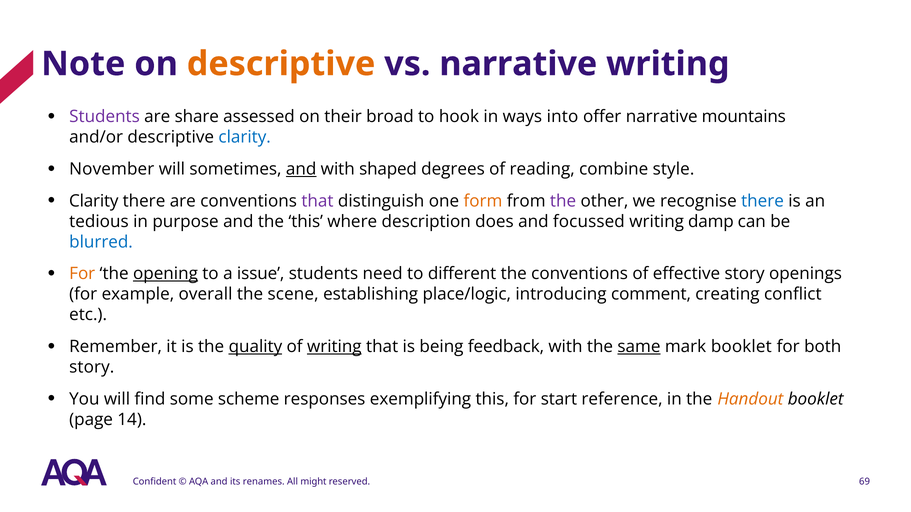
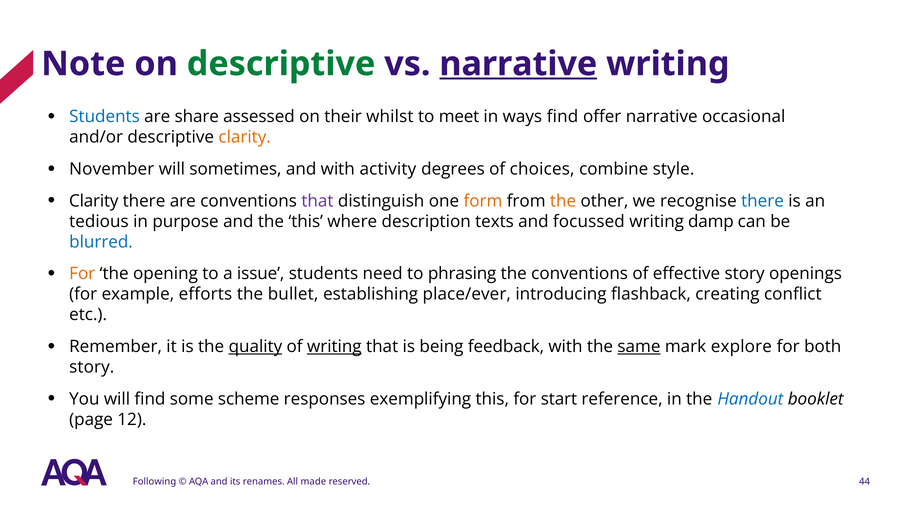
descriptive colour: orange -> green (281, 64)
narrative underline: none -> present (518, 64)
Students colour: purple -> blue (105, 117)
broad: broad -> whilst (390, 117)
hook: hook -> meet (459, 117)
ways into: into -> find (562, 117)
mountains: mountains -> occasional (744, 117)
clarity colour: blue -> orange (245, 137)
and underline: present -> none (301, 169)
shaped: shaped -> activity (388, 169)
reading: reading -> choices (542, 169)
the colour: purple -> orange (563, 201)
does: does -> texts (494, 222)
opening underline: present -> none (165, 274)
different: different -> phrasing (462, 274)
overall: overall -> efforts (205, 295)
scene: scene -> bullet (293, 295)
place/logic: place/logic -> place/ever (467, 295)
comment: comment -> flashback (651, 295)
mark booklet: booklet -> explore (741, 347)
Handout colour: orange -> blue (750, 399)
14: 14 -> 12 (132, 420)
Confident: Confident -> Following (155, 482)
might: might -> made (313, 482)
69: 69 -> 44 (865, 482)
